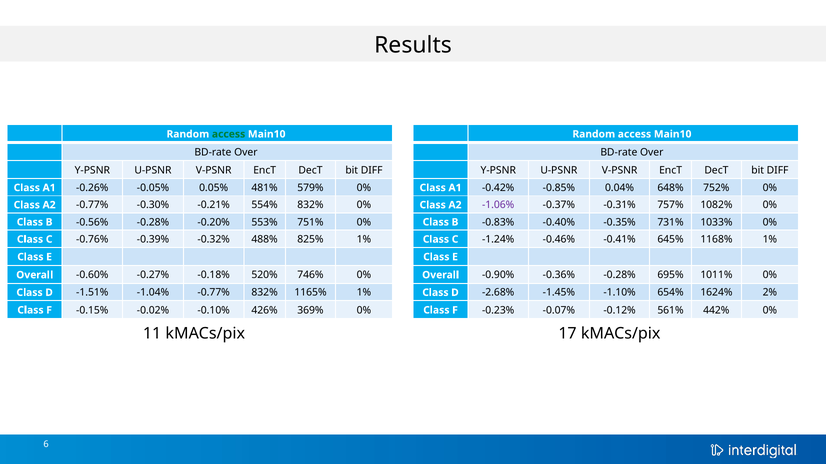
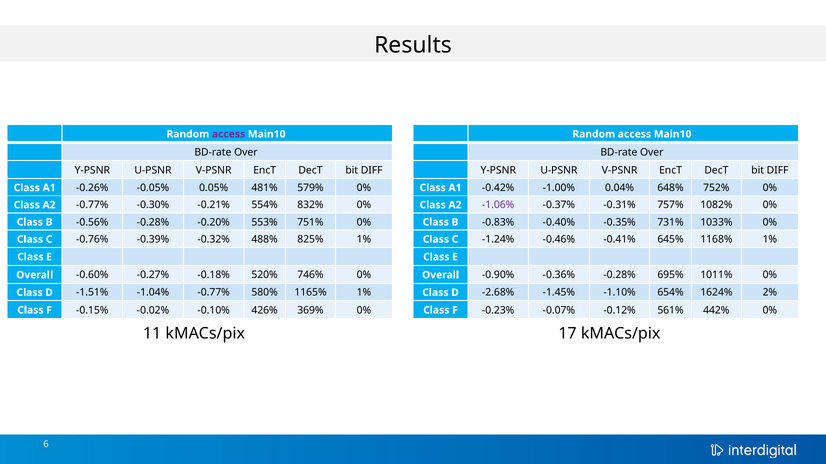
access colour: green -> purple (229, 134)
-0.85%: -0.85% -> -1.00% (559, 188)
-0.77% 832%: 832% -> 580% (265, 293)
